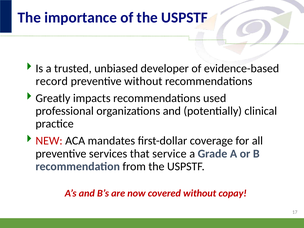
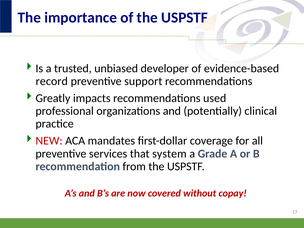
preventive without: without -> support (143, 81)
service: service -> system (169, 154)
